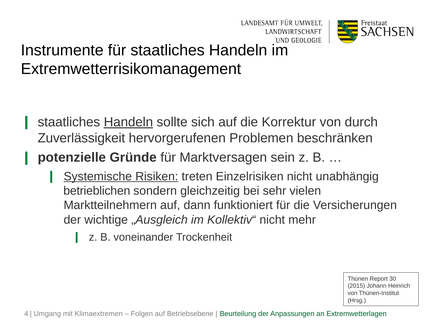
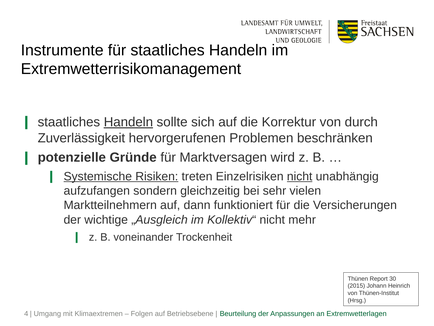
sein: sein -> wird (283, 157)
nicht underline: none -> present (300, 176)
betrieblichen: betrieblichen -> aufzufangen (97, 191)
